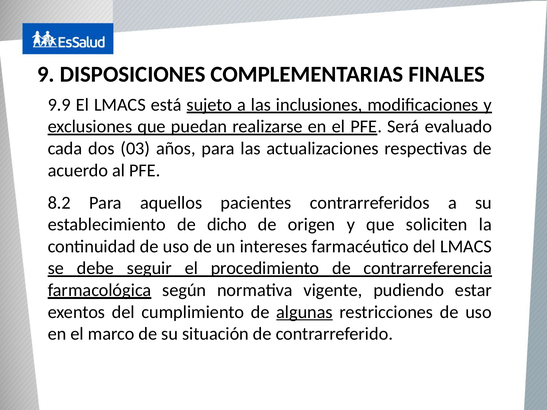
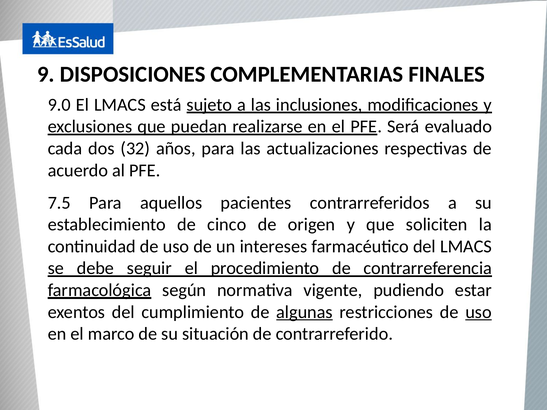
9.9: 9.9 -> 9.0 (59, 105)
03: 03 -> 32 (135, 149)
8.2: 8.2 -> 7.5 (59, 203)
dicho: dicho -> cinco (227, 225)
uso underline: none -> present (479, 312)
